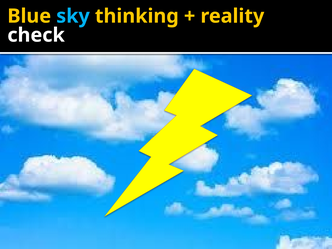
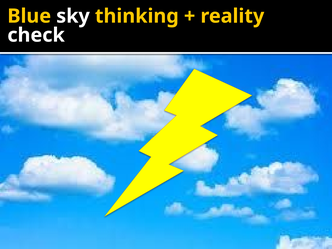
sky colour: light blue -> white (73, 16)
